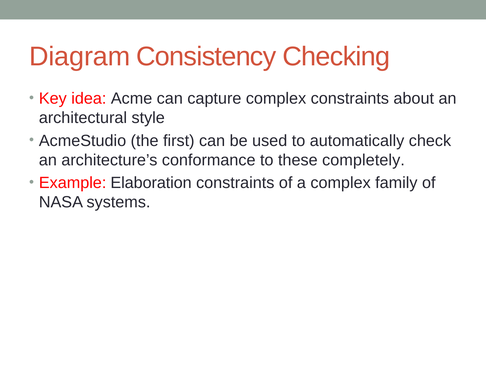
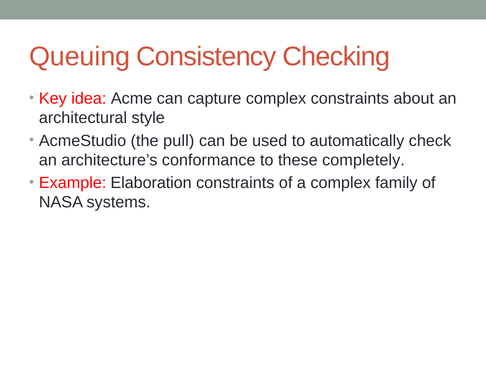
Diagram: Diagram -> Queuing (80, 57)
first: first -> pull (179, 140)
